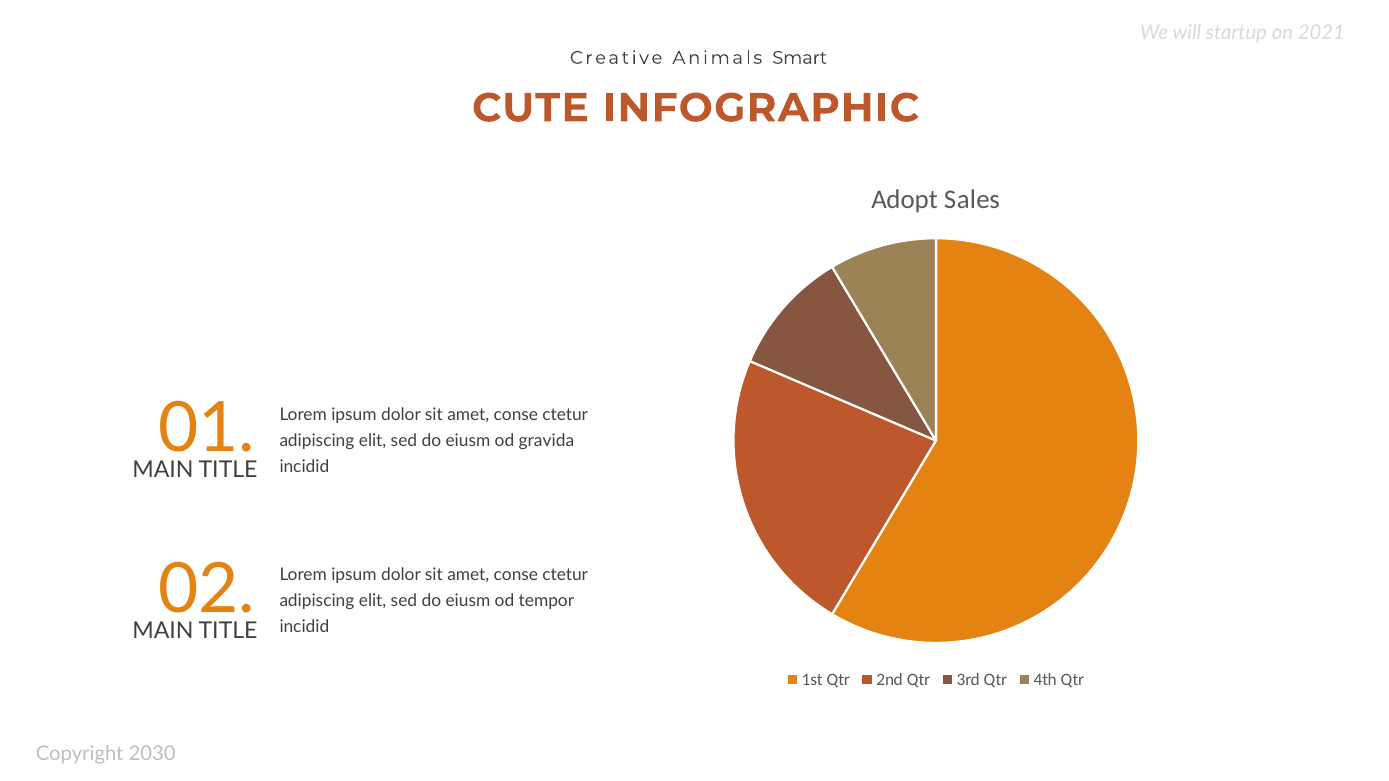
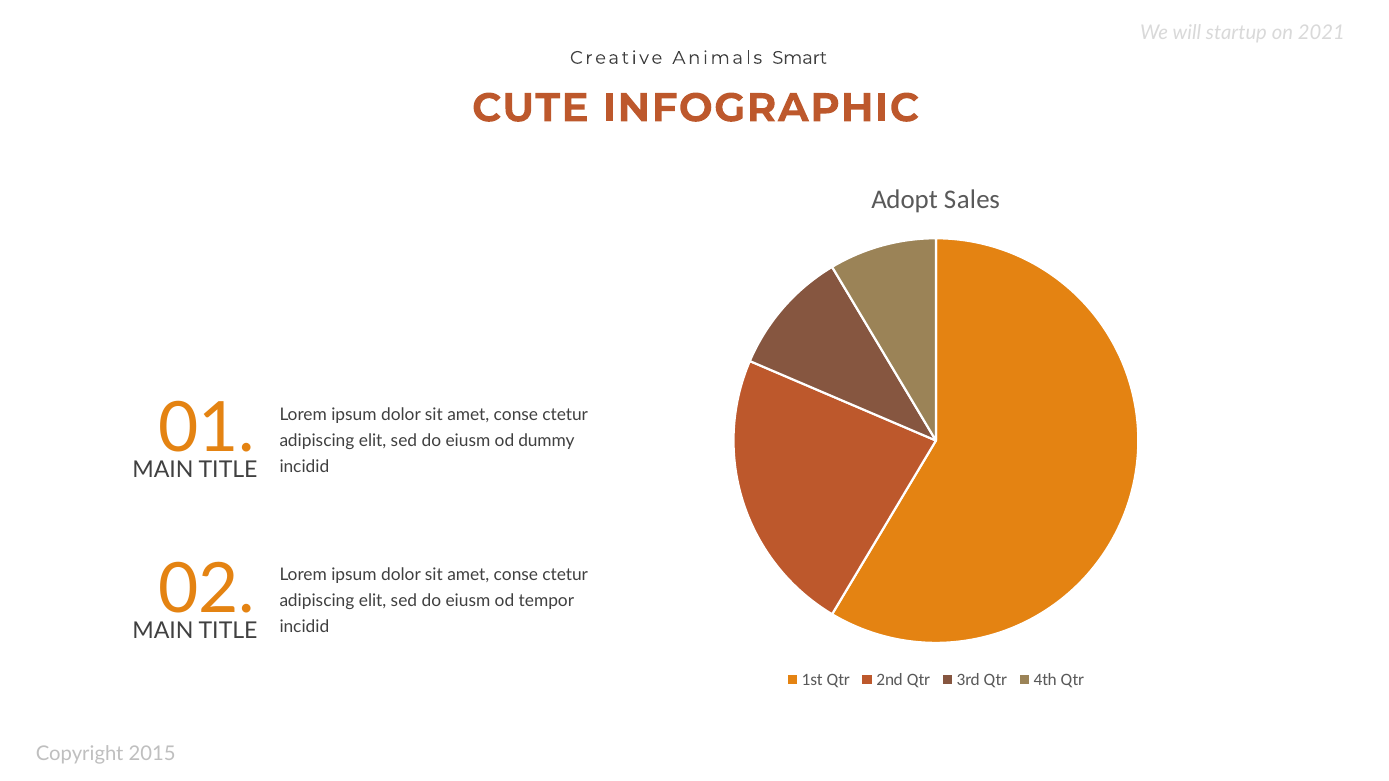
gravida: gravida -> dummy (546, 440)
2030: 2030 -> 2015 (152, 754)
